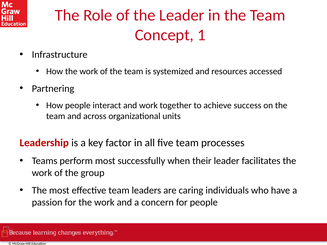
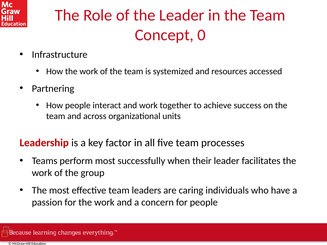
1: 1 -> 0 (202, 35)
